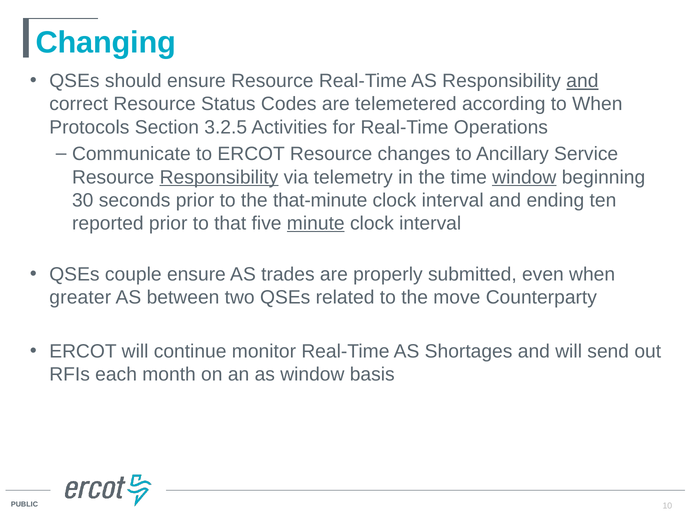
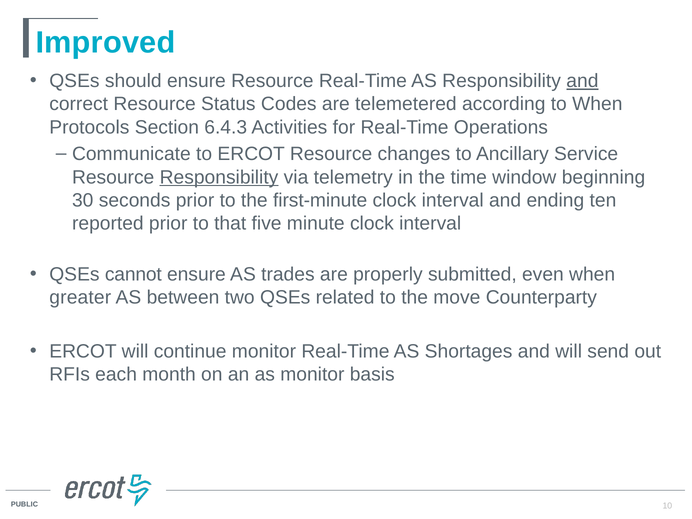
Changing: Changing -> Improved (106, 42)
3.2.5: 3.2.5 -> 6.4.3 (226, 127)
window underline: present -> none (524, 177)
that-minute: that-minute -> first-minute (320, 200)
minute underline: present -> none (316, 223)
couple: couple -> cannot (133, 274)
as window: window -> monitor (312, 374)
